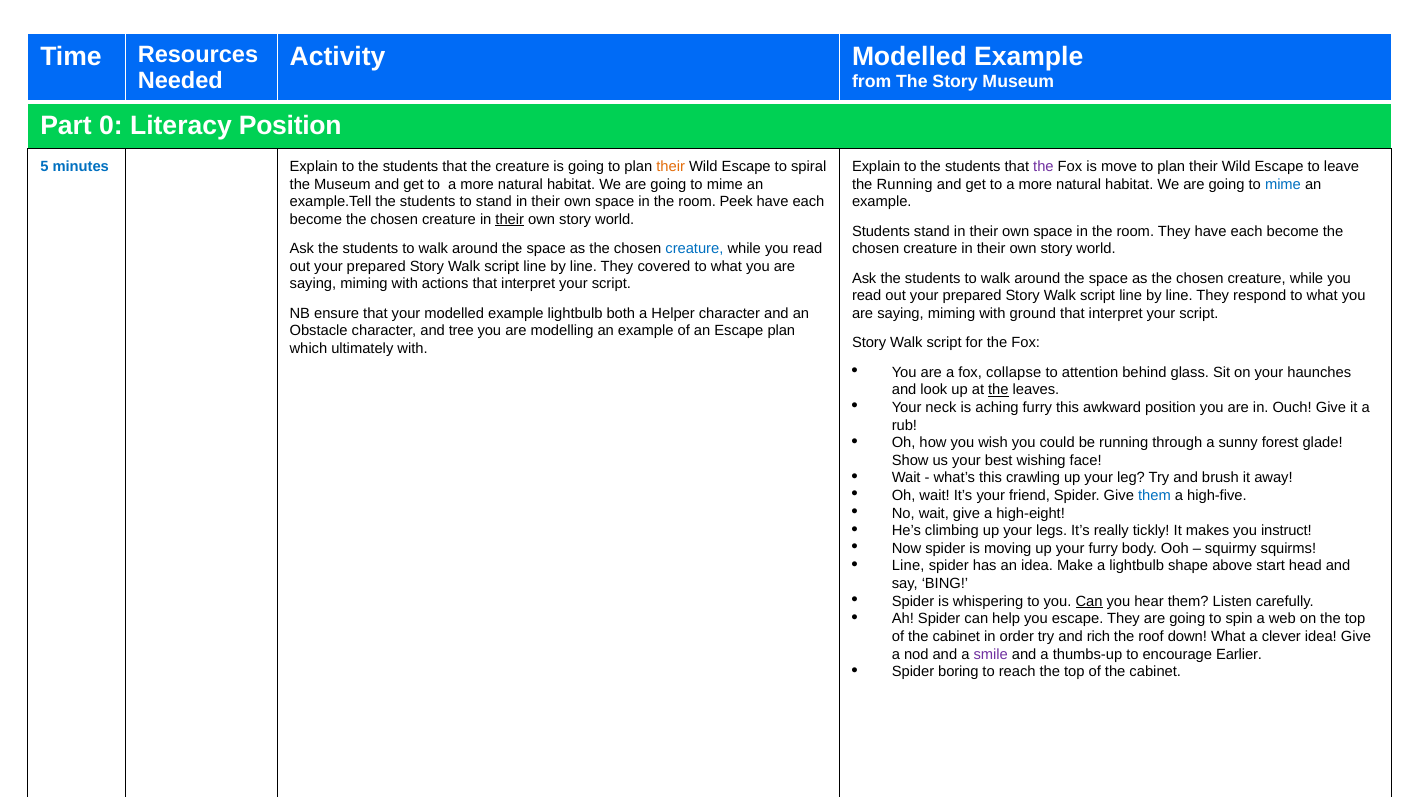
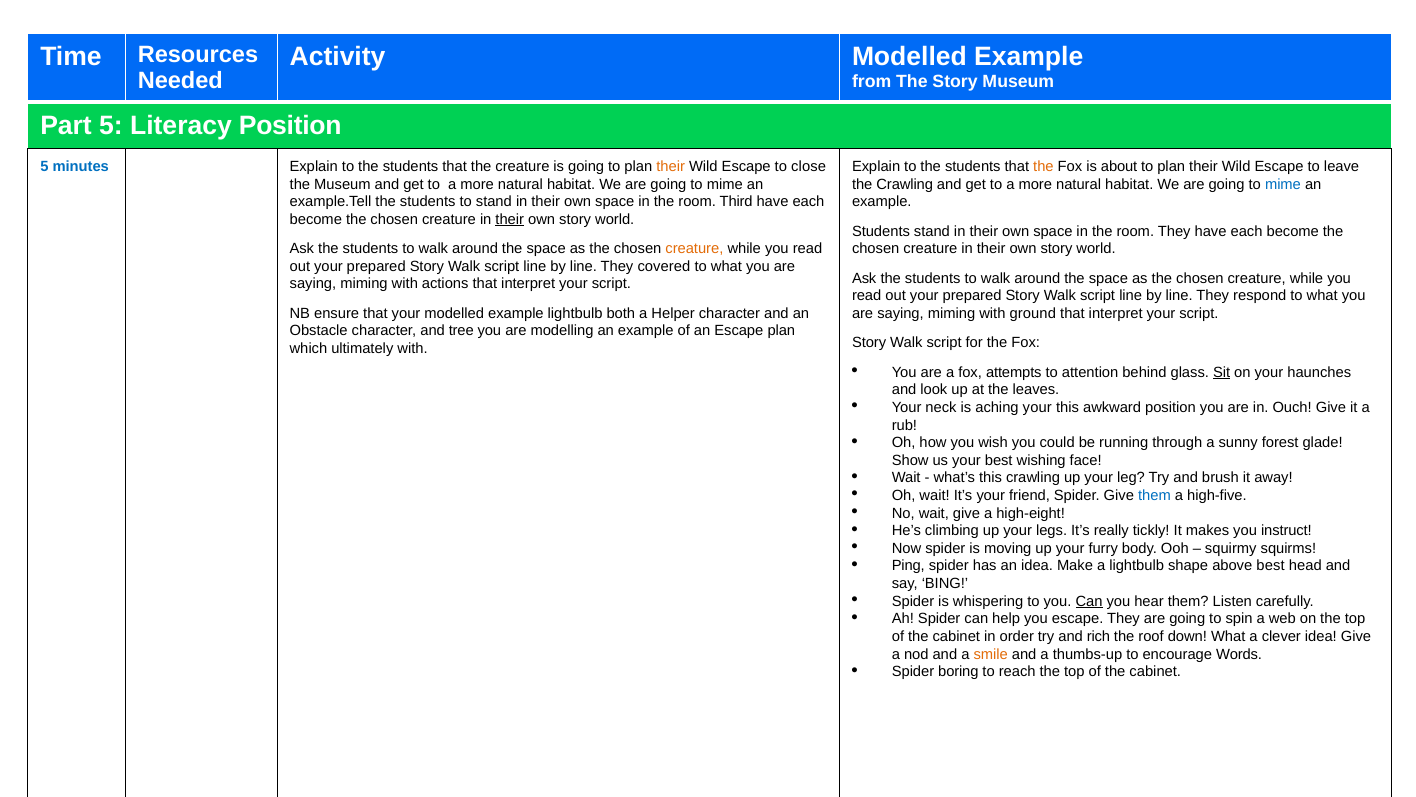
Part 0: 0 -> 5 (111, 126)
spiral: spiral -> close (809, 167)
the colour: purple -> orange (1043, 167)
move: move -> about (1119, 167)
the Running: Running -> Crawling (905, 184)
Peek: Peek -> Third (736, 202)
creature colour: blue -> orange (694, 249)
collapse: collapse -> attempts (1014, 372)
Sit underline: none -> present (1222, 372)
the underline: present -> none (998, 390)
aching furry: furry -> your (1037, 407)
Line: Line -> Ping (908, 566)
above start: start -> best (1271, 566)
smile colour: purple -> orange (991, 654)
Earlier: Earlier -> Words (1239, 654)
